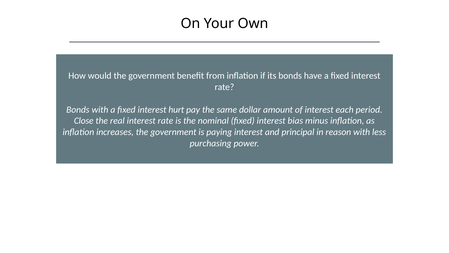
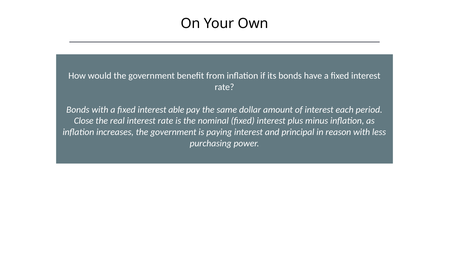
hurt: hurt -> able (176, 109)
bias: bias -> plus (295, 121)
